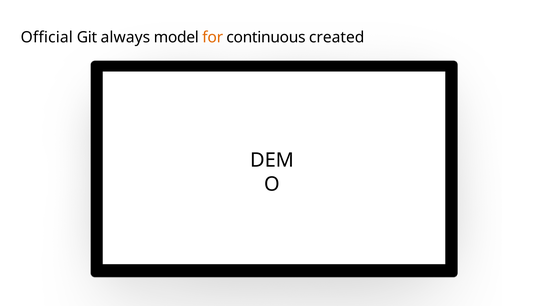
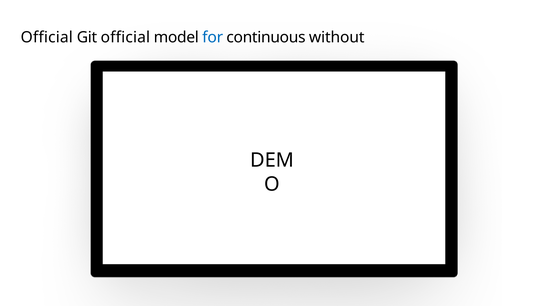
Git always: always -> official (125, 37)
for colour: orange -> blue (213, 37)
created: created -> without (337, 37)
